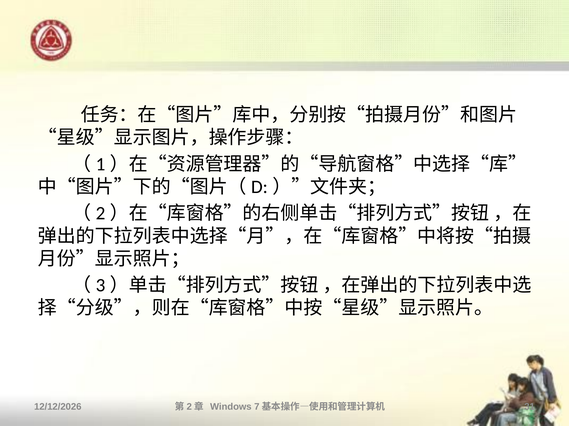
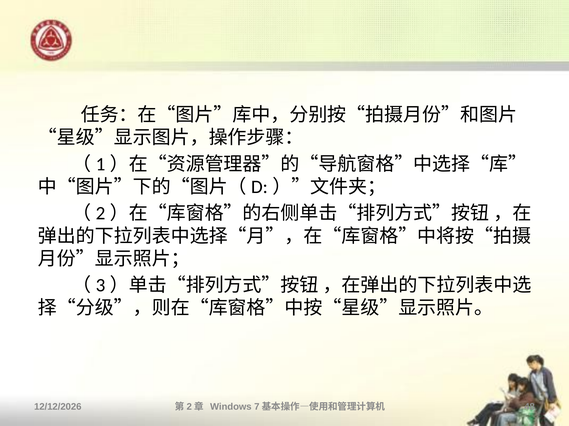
31: 31 -> 48 (530, 408)
